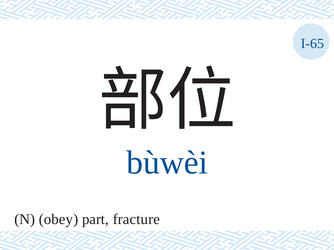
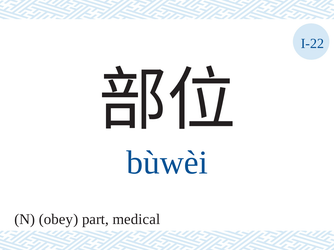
I-65: I-65 -> I-22 (312, 44)
fracture: fracture -> medical (136, 220)
